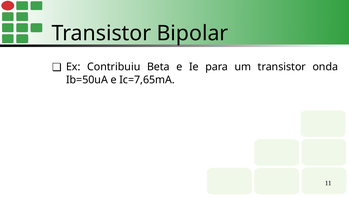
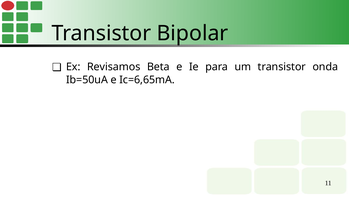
Contribuiu: Contribuiu -> Revisamos (114, 67)
Ic=7,65mA: Ic=7,65mA -> Ic=6,65mA (147, 79)
